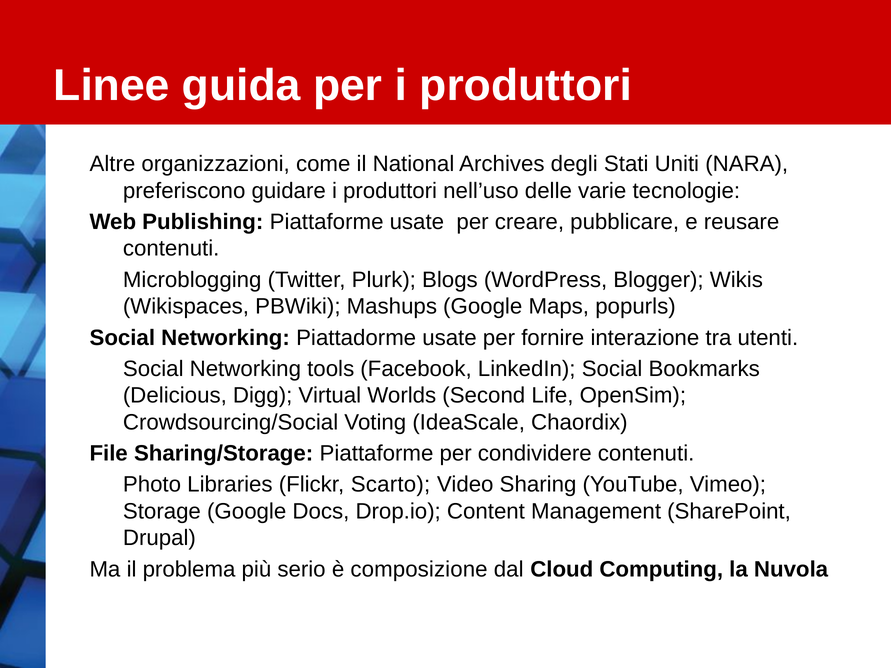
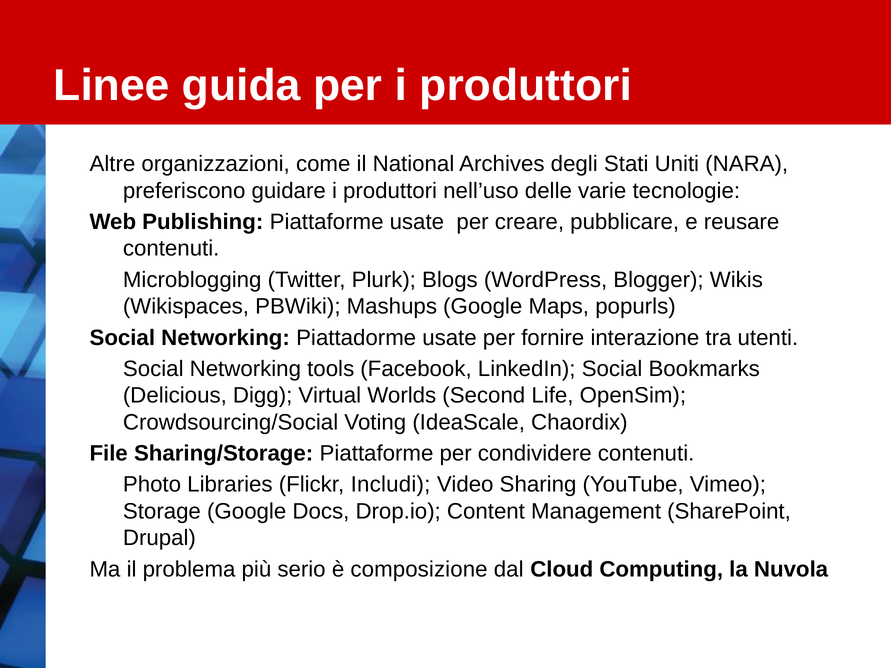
Scarto: Scarto -> Includi (391, 485)
